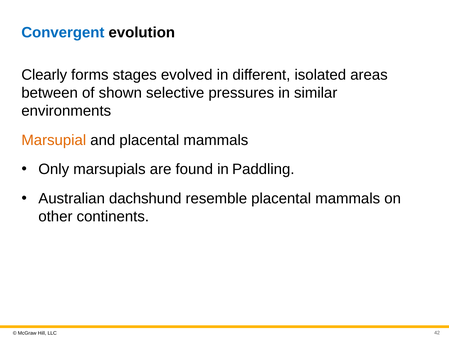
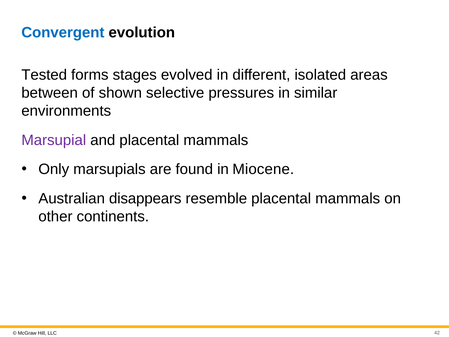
Clearly: Clearly -> Tested (44, 75)
Marsupial colour: orange -> purple (54, 140)
Paddling: Paddling -> Miocene (263, 169)
dachshund: dachshund -> disappears (145, 198)
